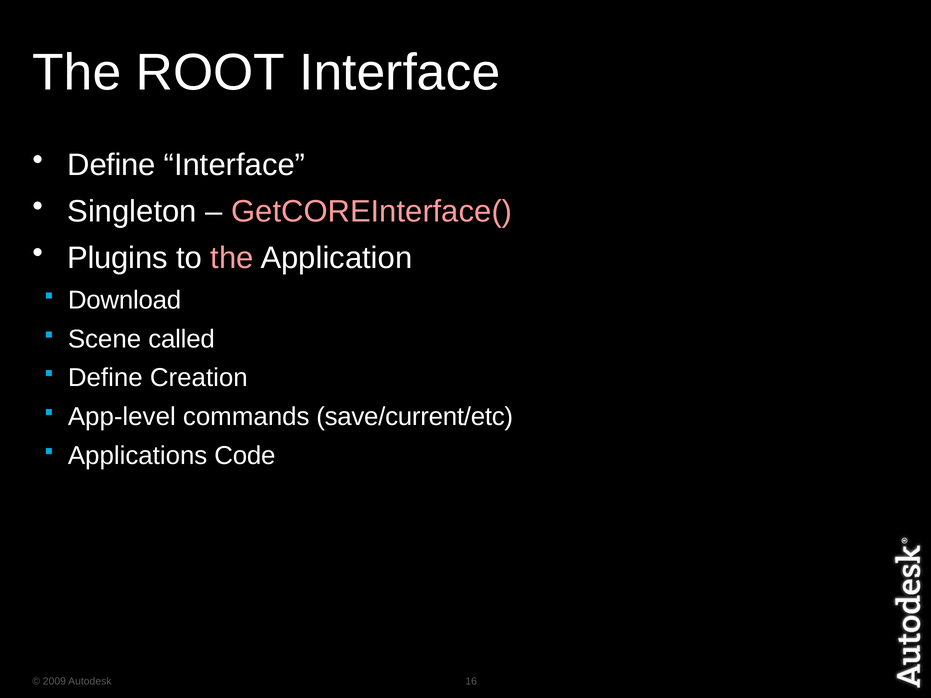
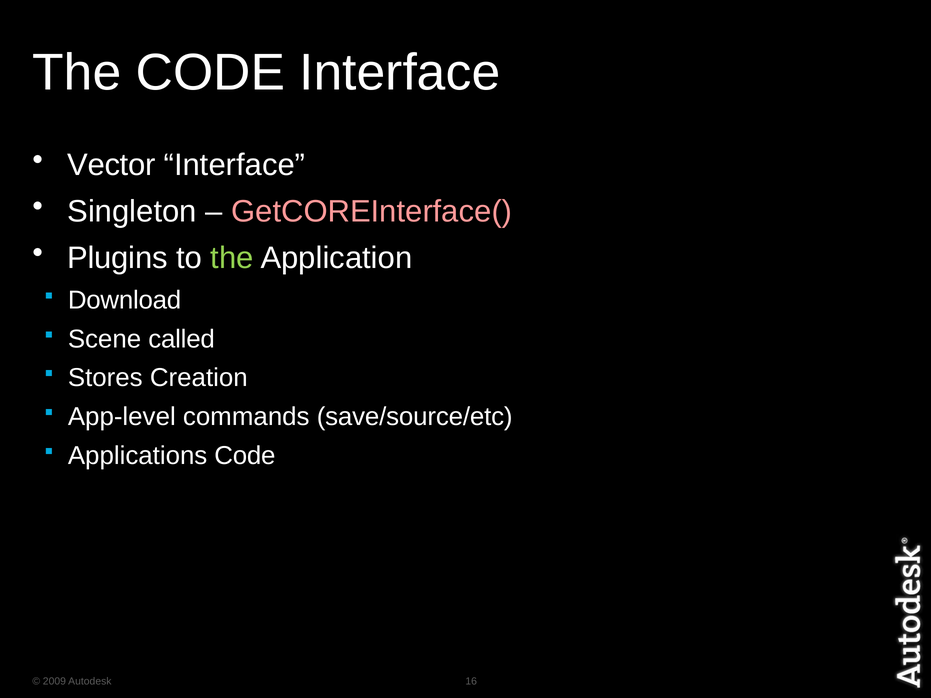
The ROOT: ROOT -> CODE (210, 73)
Define: Define -> Vector (111, 165)
the colour: pink -> light green (232, 258)
Define: Define -> Stores (105, 378)
save/current/etc: save/current/etc -> save/source/etc (415, 417)
